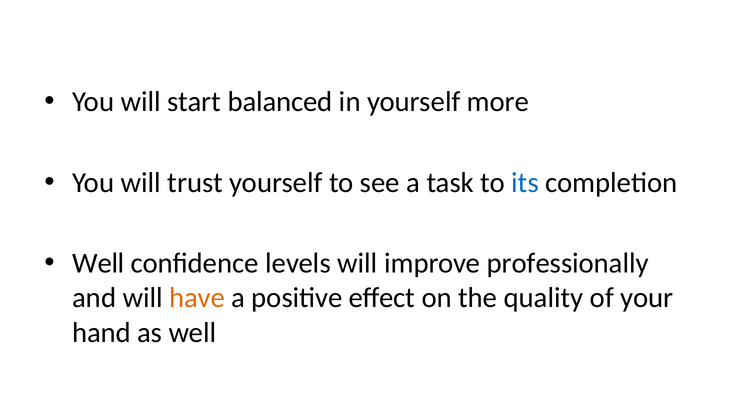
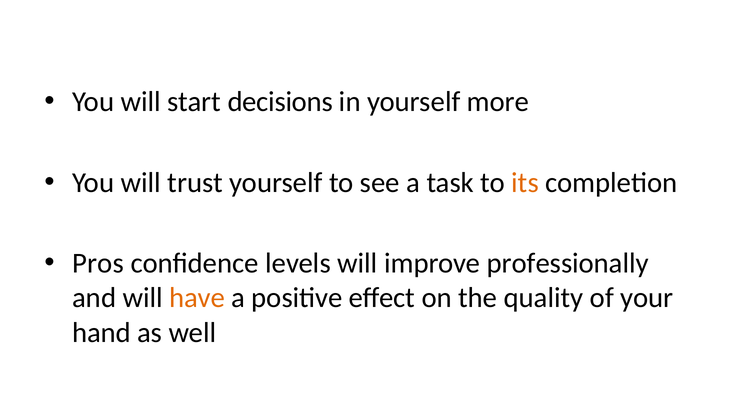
balanced: balanced -> decisions (280, 102)
its colour: blue -> orange (525, 182)
Well: Well -> Pros (98, 263)
